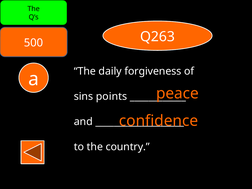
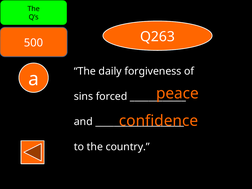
points: points -> forced (112, 96)
